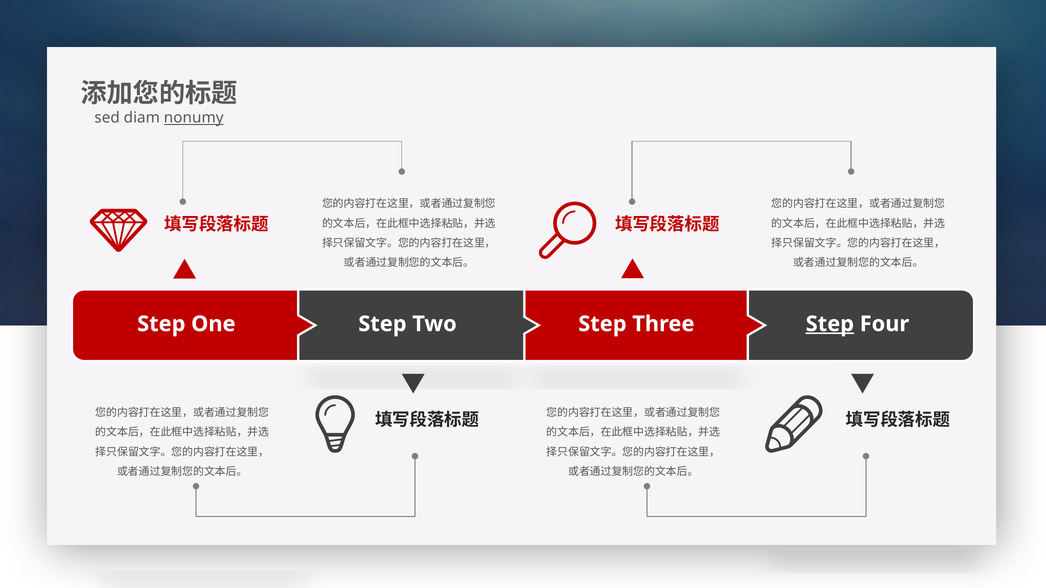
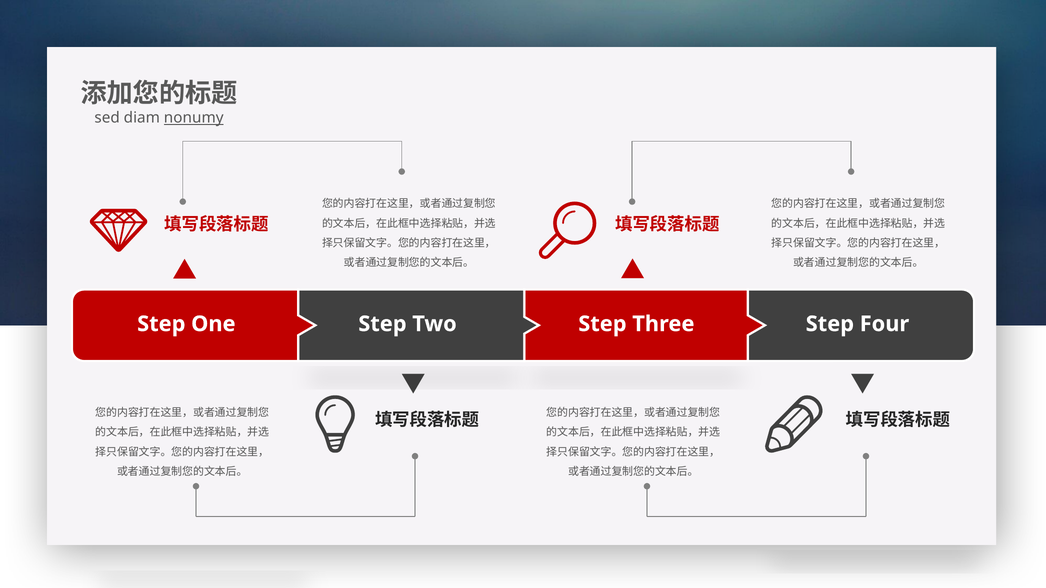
Step underline: present -> none (830, 324)
